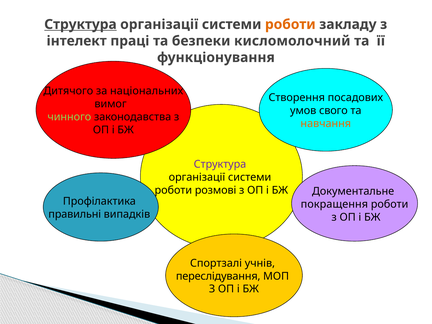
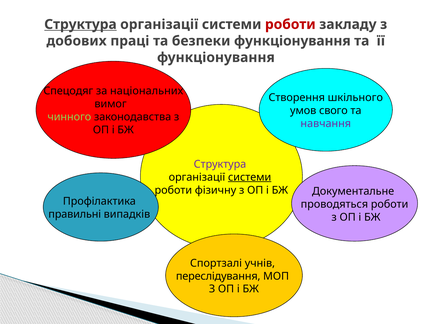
роботи colour: orange -> red (290, 24)
інтелект: інтелект -> добових (77, 41)
безпеки кисломолочний: кисломолочний -> функціонування (292, 41)
Дитячого: Дитячого -> Спецодяг (68, 91)
посадових: посадових -> шкільного (355, 98)
навчання colour: orange -> purple (326, 123)
системи underline: none -> present (250, 177)
розмові: розмові -> фізичну (216, 190)
покращення: покращення -> проводяться (334, 204)
